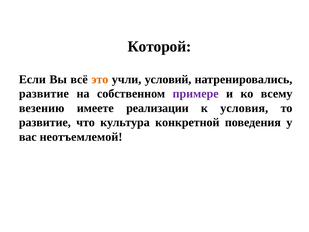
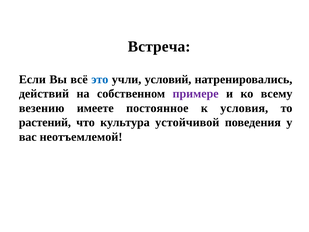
Которой: Которой -> Встреча (159, 46)
это colour: orange -> blue (100, 79)
развитие: развитие -> действий (44, 94)
реализации: реализации -> постоянное (157, 108)
развитие: развитие -> растений (45, 122)
конкретной: конкретной -> устойчивой (187, 122)
